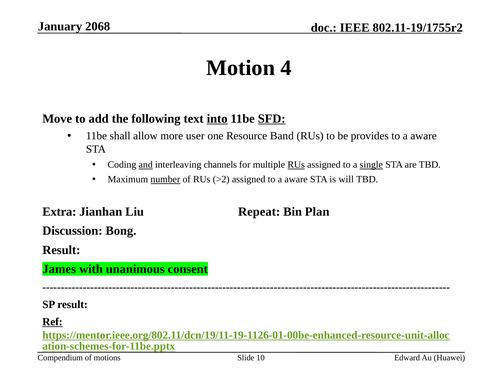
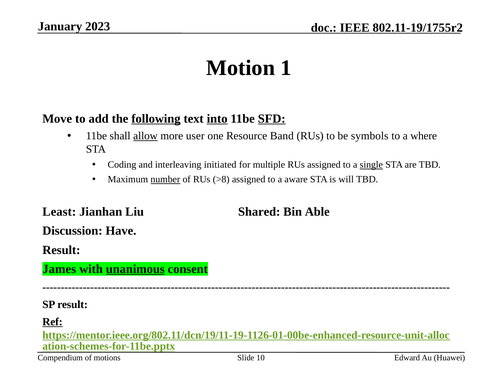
2068: 2068 -> 2023 (98, 26)
4: 4 -> 1 (286, 68)
following underline: none -> present (156, 119)
allow underline: none -> present (145, 136)
provides: provides -> symbols (370, 136)
aware: aware -> where (424, 136)
and underline: present -> none (146, 165)
channels: channels -> initiated (220, 165)
RUs underline: present -> none (296, 165)
>2: >2 -> >8 (221, 180)
Extra: Extra -> Least (59, 212)
Repeat: Repeat -> Shared (259, 212)
Plan: Plan -> Able (317, 212)
Bong: Bong -> Have (121, 231)
unanimous underline: none -> present (135, 269)
